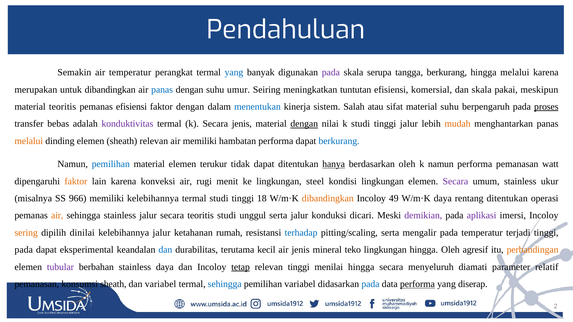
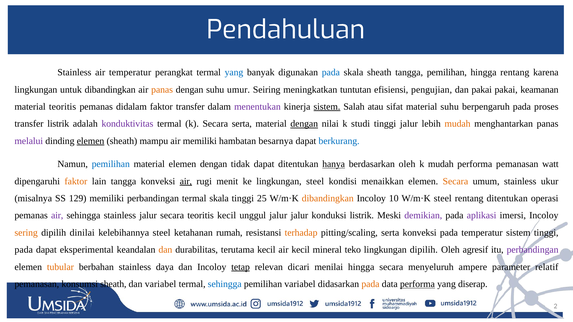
Semakin: Semakin -> Stainless (74, 72)
pada colour: purple -> blue (331, 72)
skala serupa: serupa -> sheath (379, 72)
tangga berkurang: berkurang -> pemilihan (447, 72)
hingga melalui: melalui -> rentang (515, 72)
merupakan: merupakan -> lingkungan (36, 90)
panas colour: blue -> orange (162, 90)
komersial: komersial -> pengujian (432, 90)
dan skala: skala -> pakai (482, 90)
meskipun: meskipun -> keamanan (539, 90)
pemanas efisiensi: efisiensi -> didalam (131, 107)
faktor dengan: dengan -> transfer (190, 107)
menentukan colour: blue -> purple (257, 107)
sistem underline: none -> present (327, 107)
proses underline: present -> none (546, 107)
transfer bebas: bebas -> listrik (58, 124)
Secara jenis: jenis -> serta (242, 124)
melalui colour: orange -> purple (29, 141)
elemen underline: none -> present (91, 141)
sheath relevan: relevan -> mampu (154, 141)
hambatan performa: performa -> besarnya (276, 141)
elemen terukur: terukur -> dengan (214, 164)
k namun: namun -> mudah (441, 164)
lain karena: karena -> tangga (124, 181)
air underline: none -> present (186, 181)
kondisi lingkungan: lingkungan -> menaikkan (383, 181)
Secara colour: purple -> orange (455, 181)
966: 966 -> 129 (78, 199)
memiliki kelebihannya: kelebihannya -> perbandingan (153, 199)
termal studi: studi -> skala (219, 199)
18: 18 -> 25 (262, 199)
49: 49 -> 10 (394, 199)
W/m·K daya: daya -> steel (443, 199)
air colour: orange -> purple (57, 216)
teoritis studi: studi -> kecil (227, 216)
unggul serta: serta -> jalur (278, 216)
konduksi dicari: dicari -> listrik (362, 216)
kelebihannya jalur: jalur -> steel (162, 233)
terhadap colour: blue -> orange (301, 233)
serta mengalir: mengalir -> konveksi (420, 233)
temperatur terjadi: terjadi -> sistem (518, 233)
dan colour: blue -> orange (165, 250)
air jenis: jenis -> kecil (301, 250)
lingkungan hingga: hingga -> dipilih (424, 250)
perbandingan colour: orange -> purple (533, 250)
tubular colour: purple -> orange (60, 267)
relevan tinggi: tinggi -> dicari (299, 267)
diamati: diamati -> ampere (473, 267)
pada colour: blue -> orange (370, 284)
